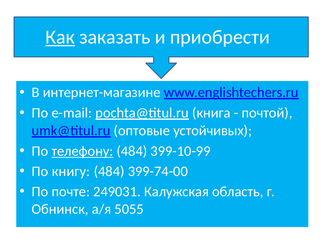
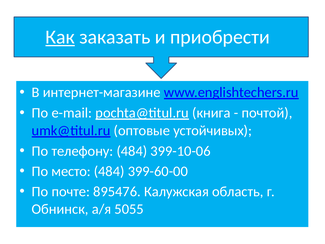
телефону underline: present -> none (82, 151)
399-10-99: 399-10-99 -> 399-10-06 (181, 151)
книгу: книгу -> место (71, 171)
399-74-00: 399-74-00 -> 399-60-00 (158, 171)
249031: 249031 -> 895476 (117, 191)
